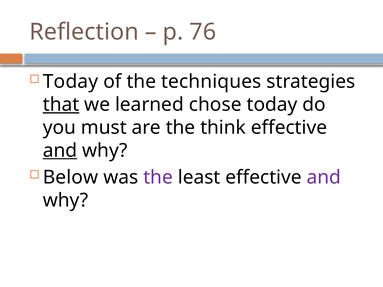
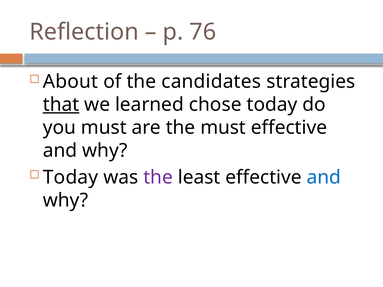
Today: Today -> About (71, 82)
techniques: techniques -> candidates (211, 82)
the think: think -> must (223, 128)
and underline: present -> none (60, 151)
Below: Below -> Today (71, 177)
and colour: purple -> blue (324, 177)
